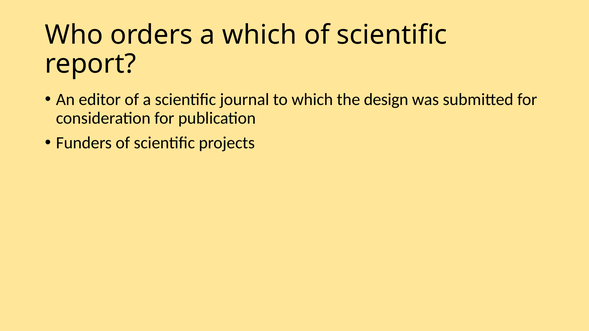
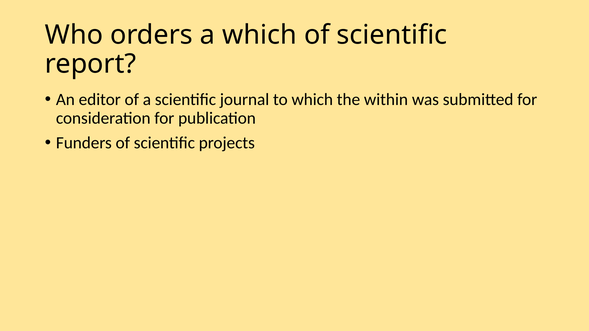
design: design -> within (386, 100)
